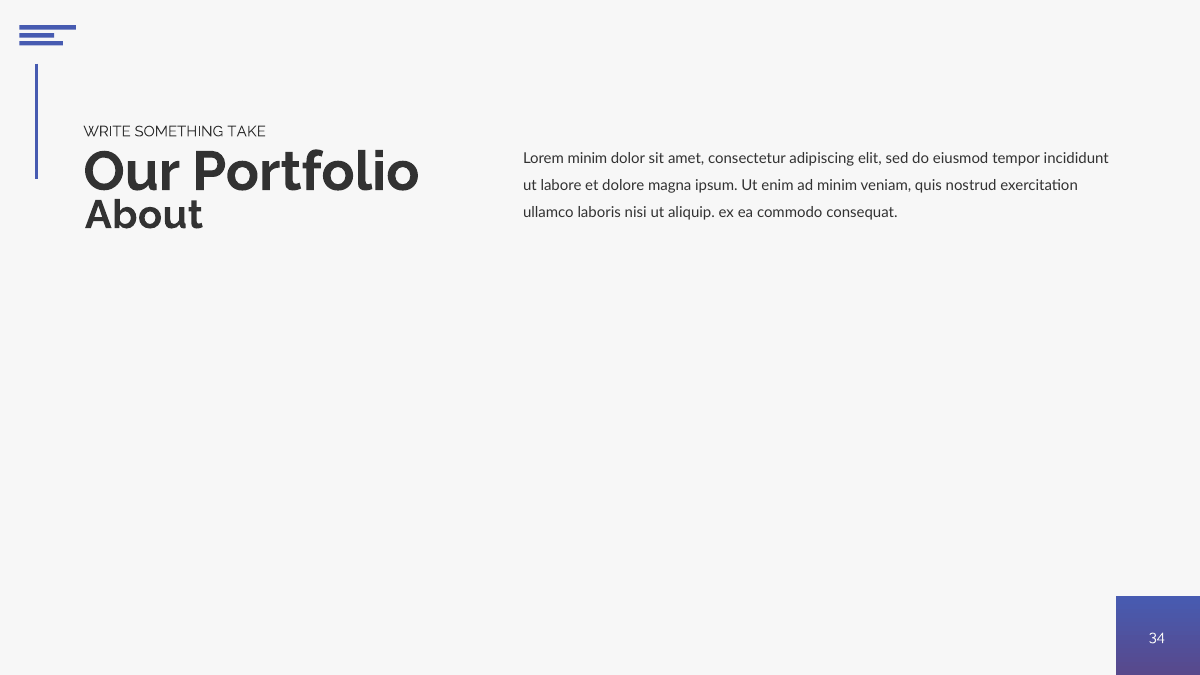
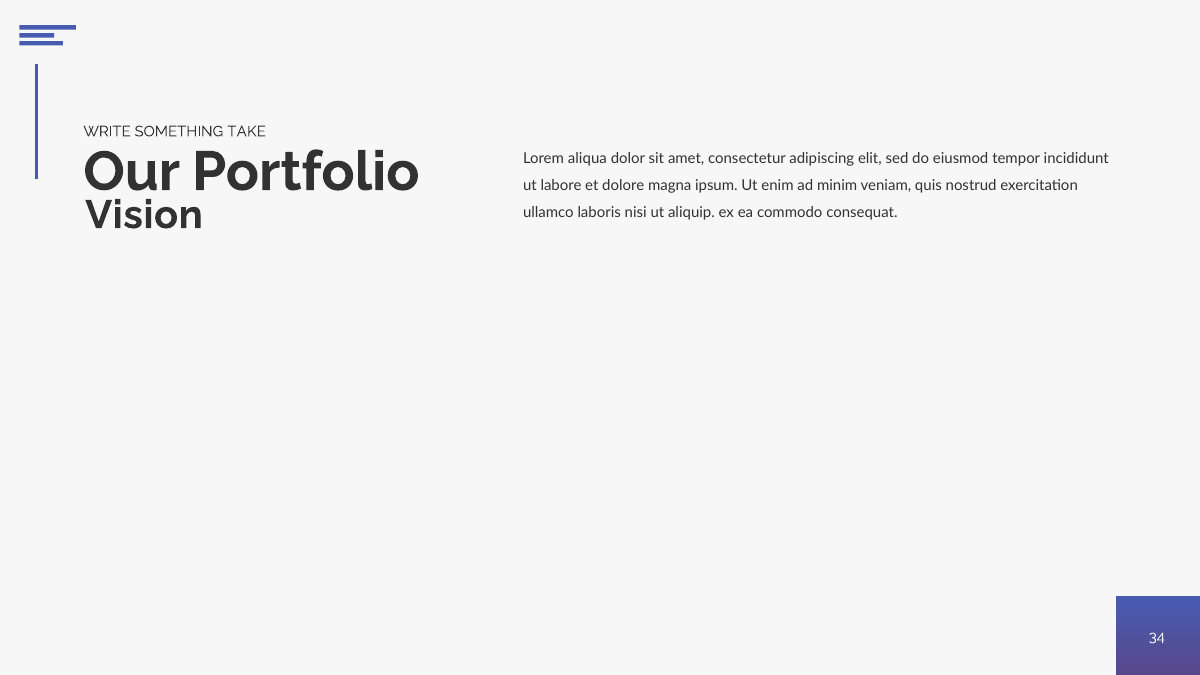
Lorem minim: minim -> aliqua (587, 159)
About: About -> Vision (144, 215)
